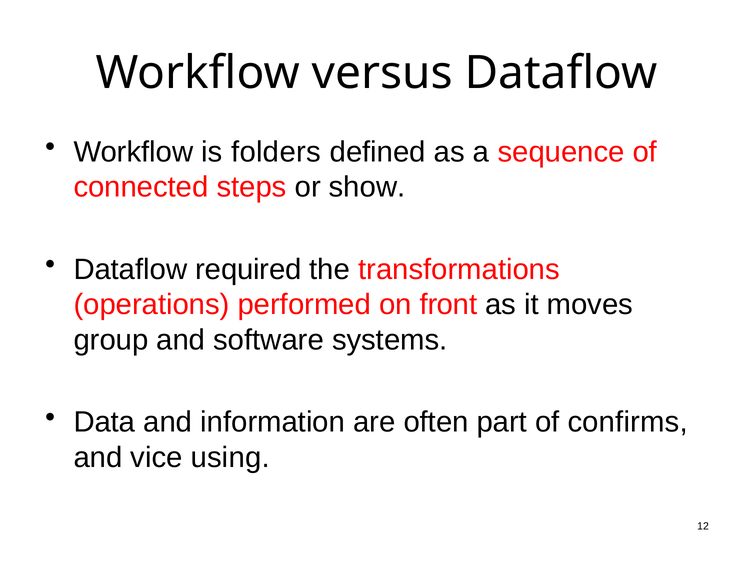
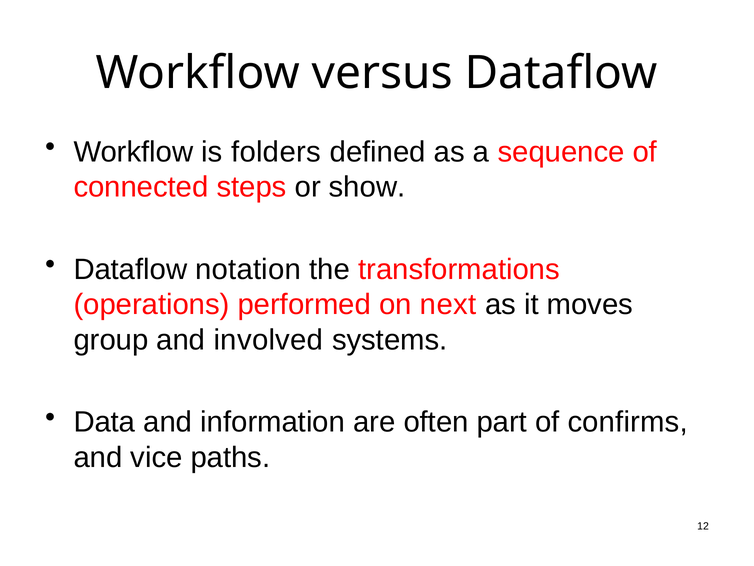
required: required -> notation (248, 269)
front: front -> next (448, 304)
software: software -> involved (268, 340)
using: using -> paths (230, 457)
